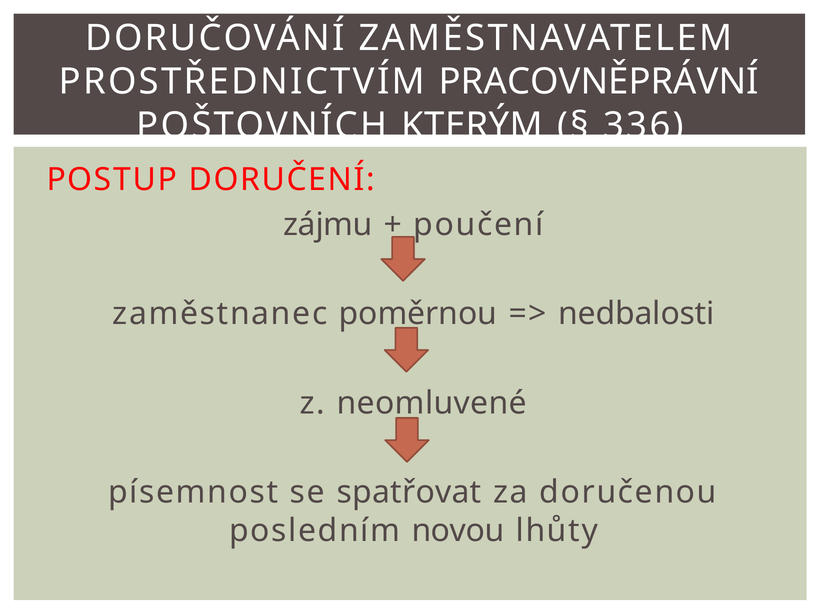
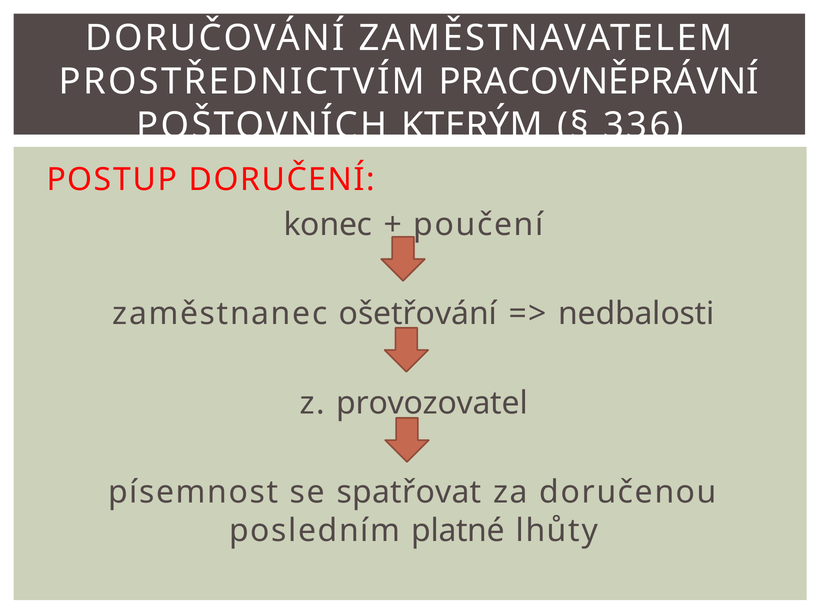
zájmu: zájmu -> konec (328, 224)
poměrnou: poměrnou -> ošetřování (418, 314)
neomluvené: neomluvené -> provozovatel (432, 403)
novou: novou -> platné (458, 530)
